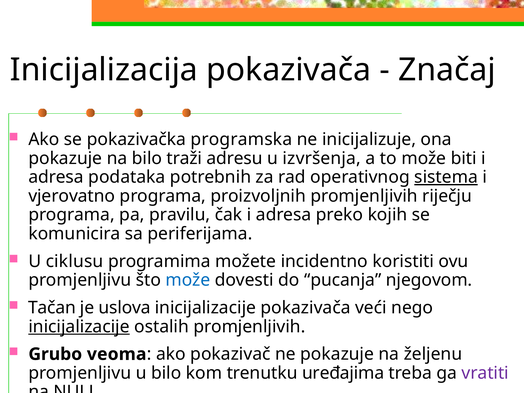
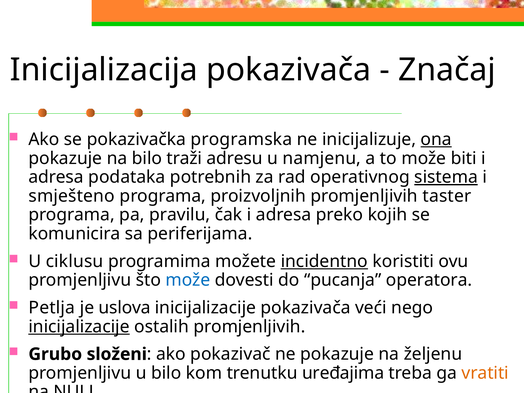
ona underline: none -> present (436, 139)
izvršenja: izvršenja -> namjenu (322, 158)
vjerovatno: vjerovatno -> smješteno (72, 196)
riječju: riječju -> taster (447, 196)
incidentno underline: none -> present (324, 261)
njegovom: njegovom -> operatora (429, 280)
Tačan: Tačan -> Petlja (52, 308)
veoma: veoma -> složeni (117, 354)
vratiti colour: purple -> orange (485, 373)
